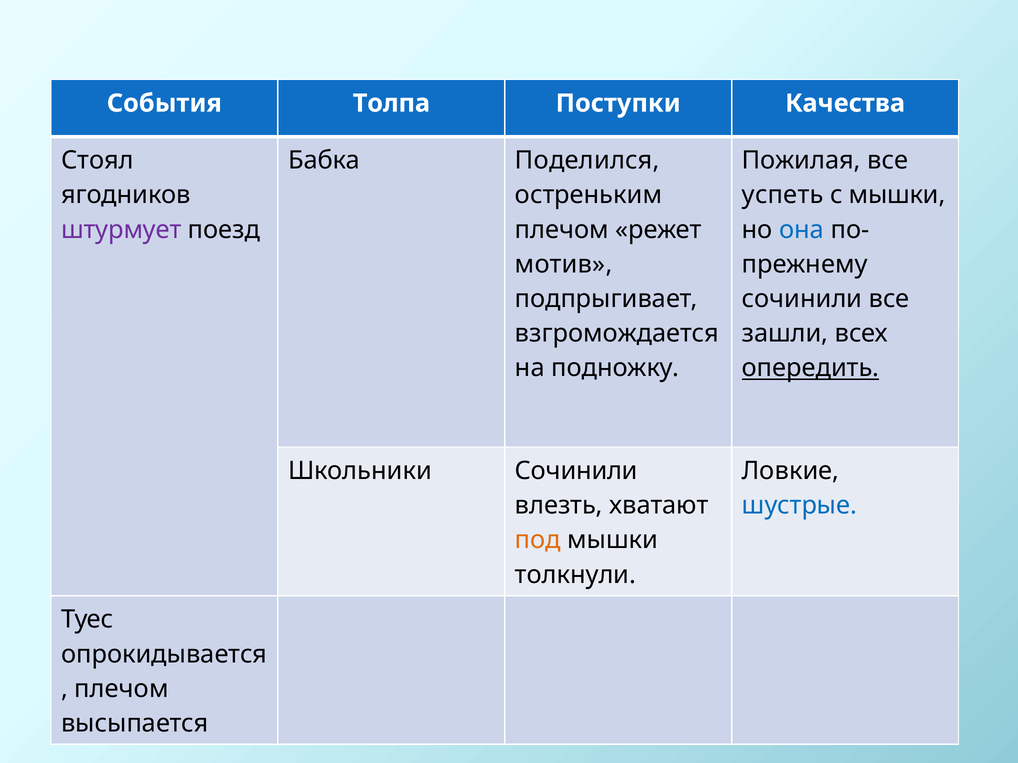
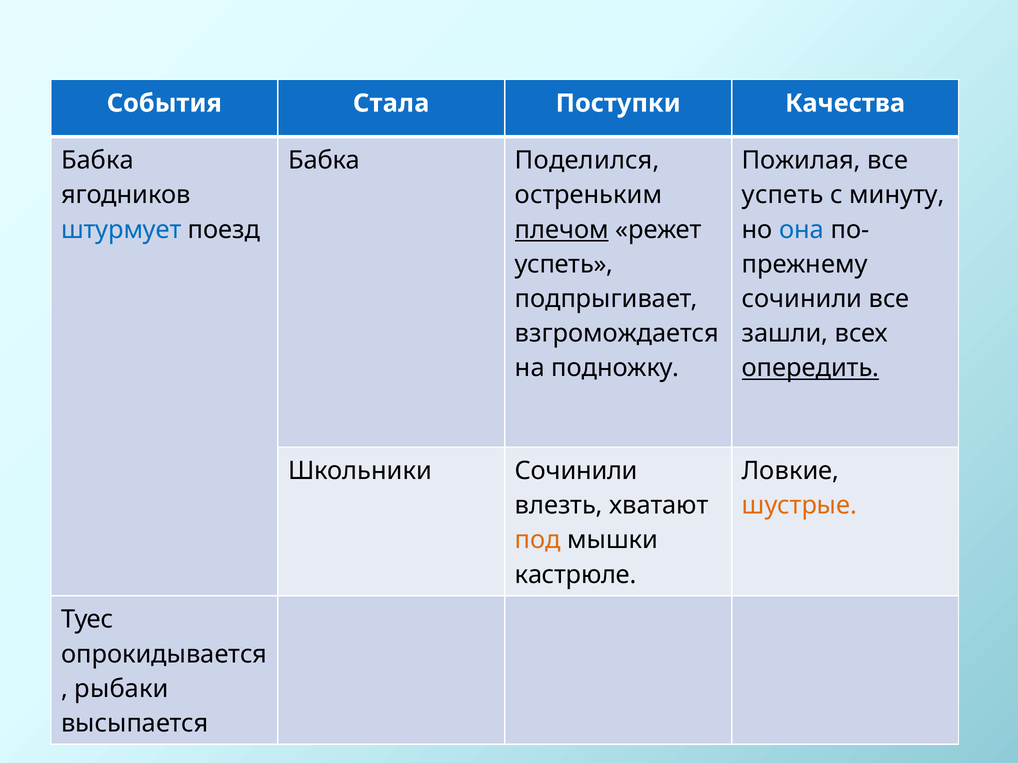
Толпа: Толпа -> Стала (391, 103)
Стоял: Стоял -> Бабка (97, 161)
с мышки: мышки -> минуту (897, 195)
штурмует colour: purple -> blue (121, 230)
плечом underline: none -> present (562, 230)
мотив: мотив -> успеть (564, 264)
шустрые colour: blue -> orange (799, 506)
толкнули: толкнули -> кастрюле (576, 575)
плечом: плечом -> рыбаки (122, 689)
